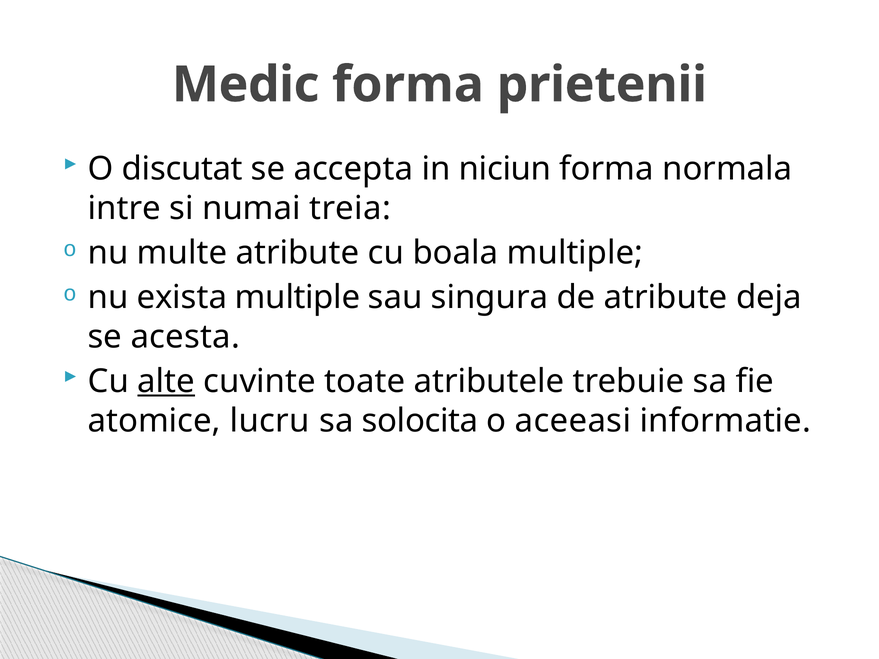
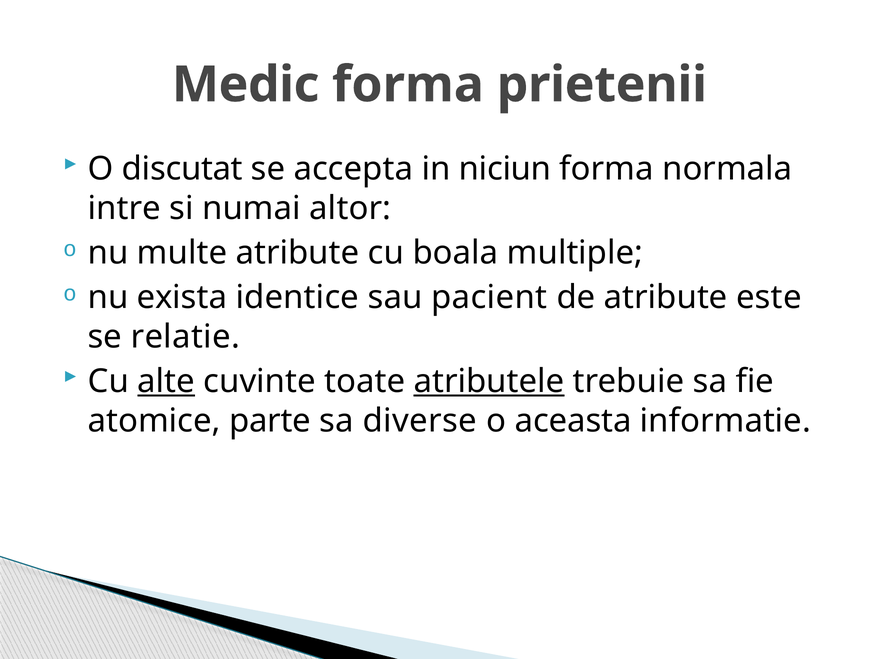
treia: treia -> altor (350, 208)
exista multiple: multiple -> identice (297, 297)
singura: singura -> pacient (489, 297)
deja: deja -> este (769, 297)
acesta: acesta -> relatie (185, 337)
atributele underline: none -> present (489, 381)
lucru: lucru -> parte (270, 421)
solocita: solocita -> diverse (420, 421)
aceeasi: aceeasi -> aceasta (573, 421)
